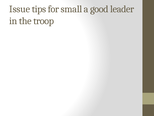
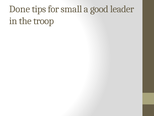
Issue: Issue -> Done (20, 9)
